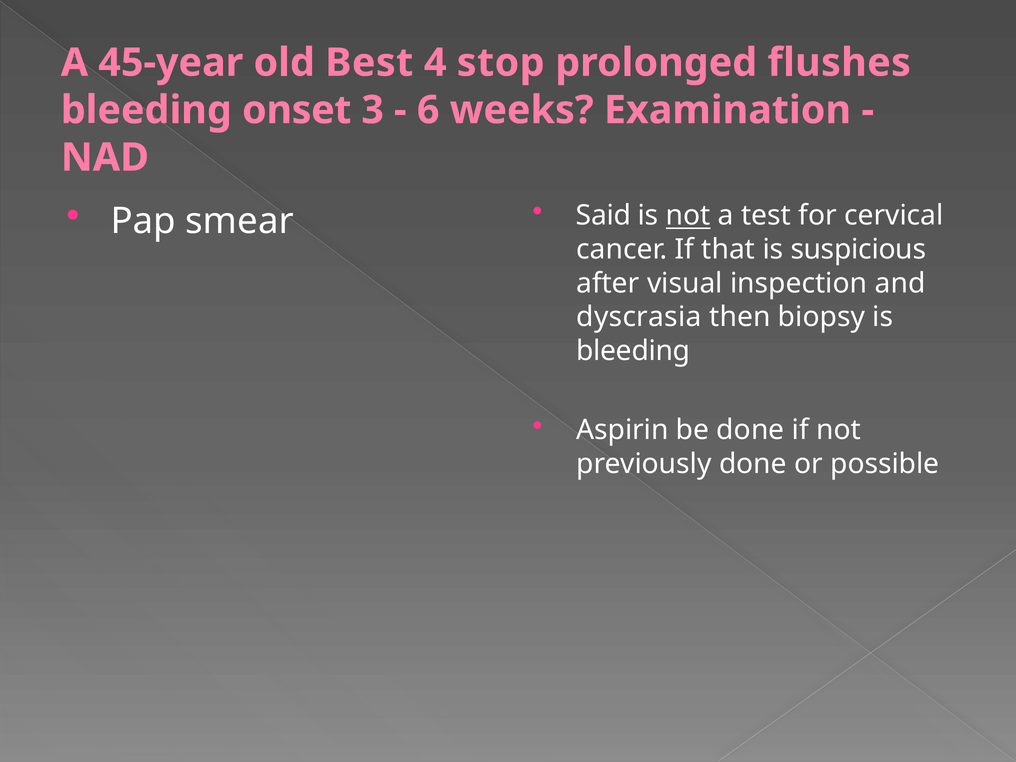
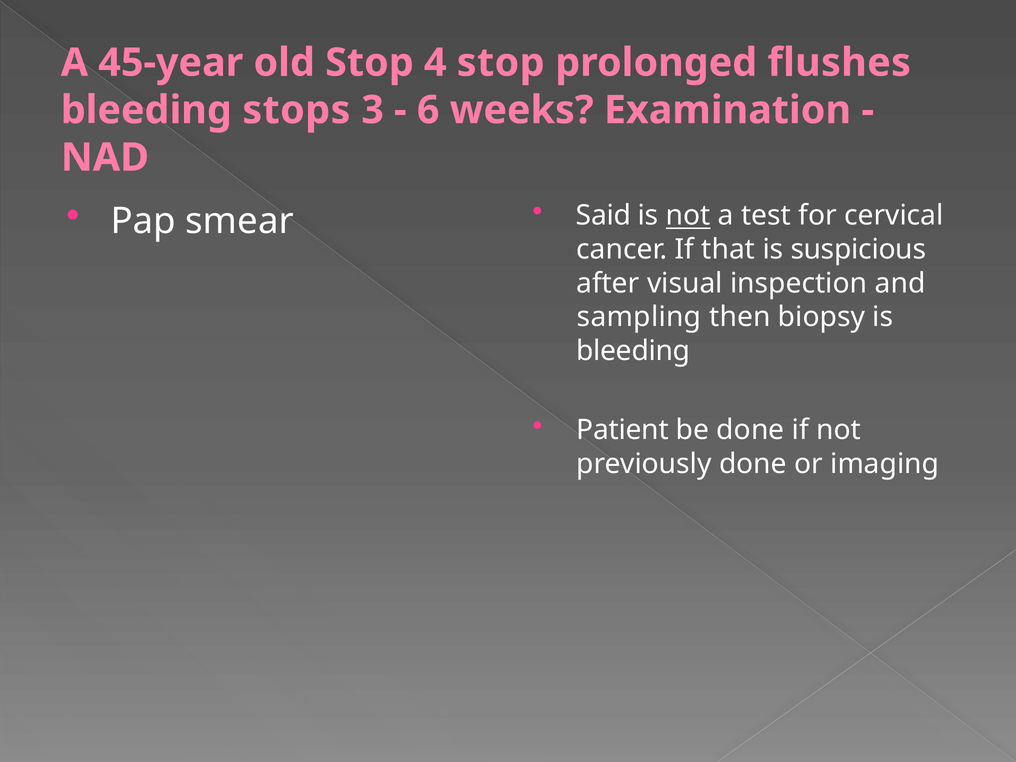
old Best: Best -> Stop (369, 63)
onset: onset -> stops (296, 110)
dyscrasia: dyscrasia -> sampling (639, 317)
Aspirin: Aspirin -> Patient (623, 430)
possible: possible -> imaging (885, 464)
